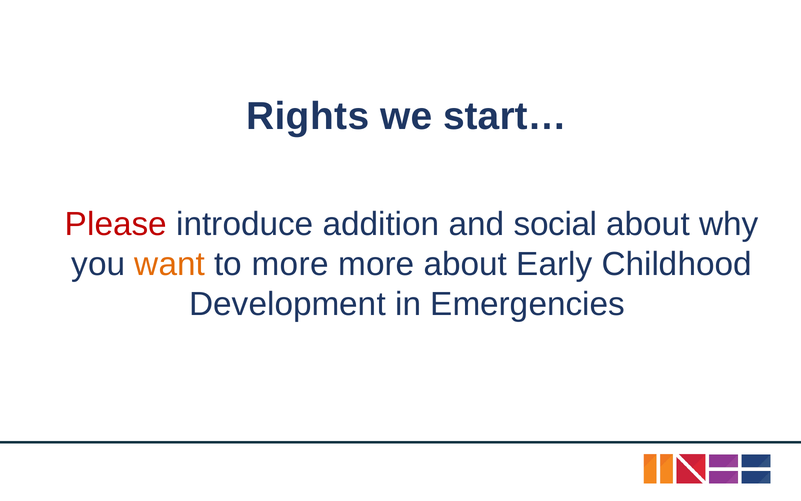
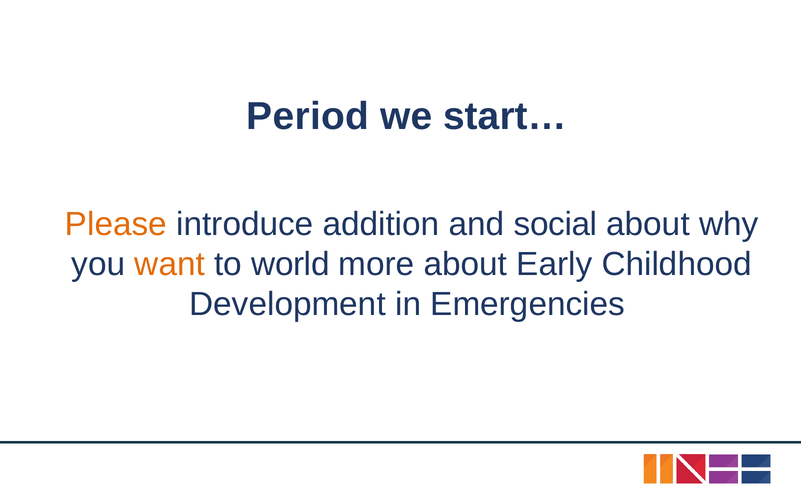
Rights: Rights -> Period (308, 116)
Please colour: red -> orange (116, 224)
to more: more -> world (290, 264)
